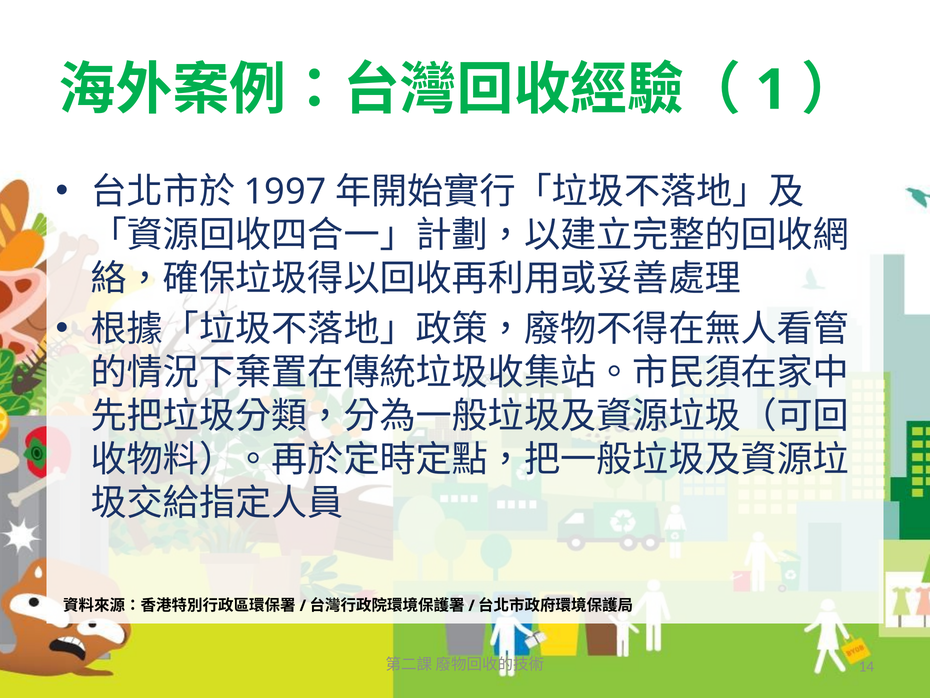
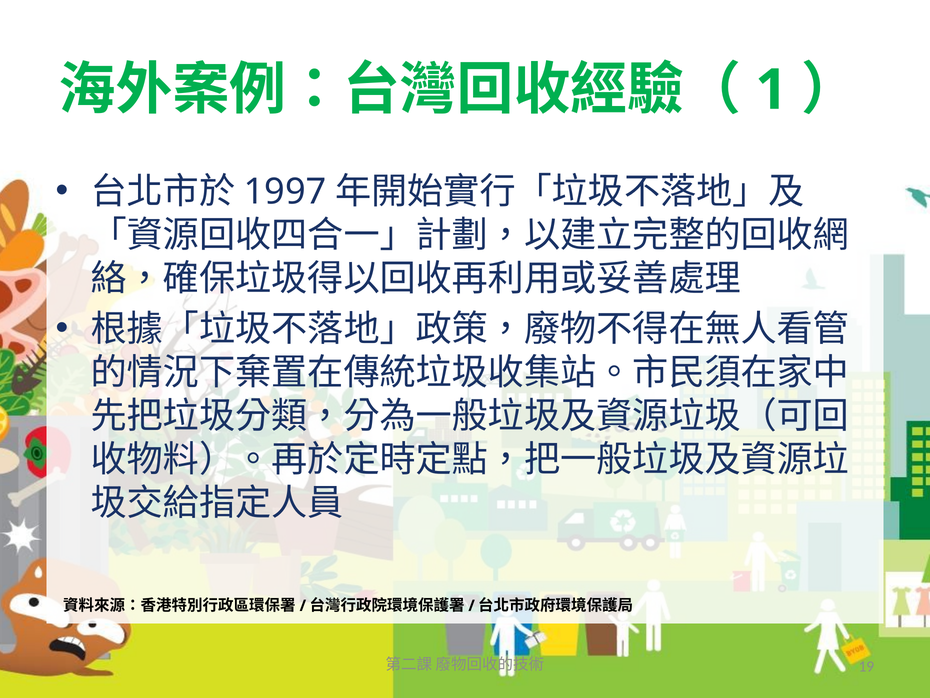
14: 14 -> 19 (866, 666)
